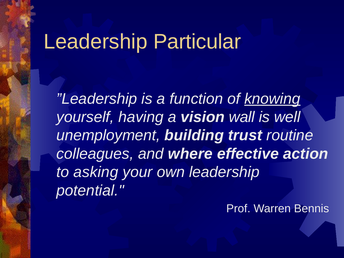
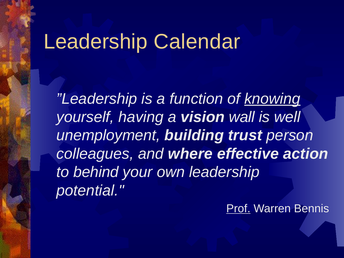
Particular: Particular -> Calendar (197, 42)
routine: routine -> person (290, 135)
asking: asking -> behind (96, 172)
Prof underline: none -> present (238, 209)
